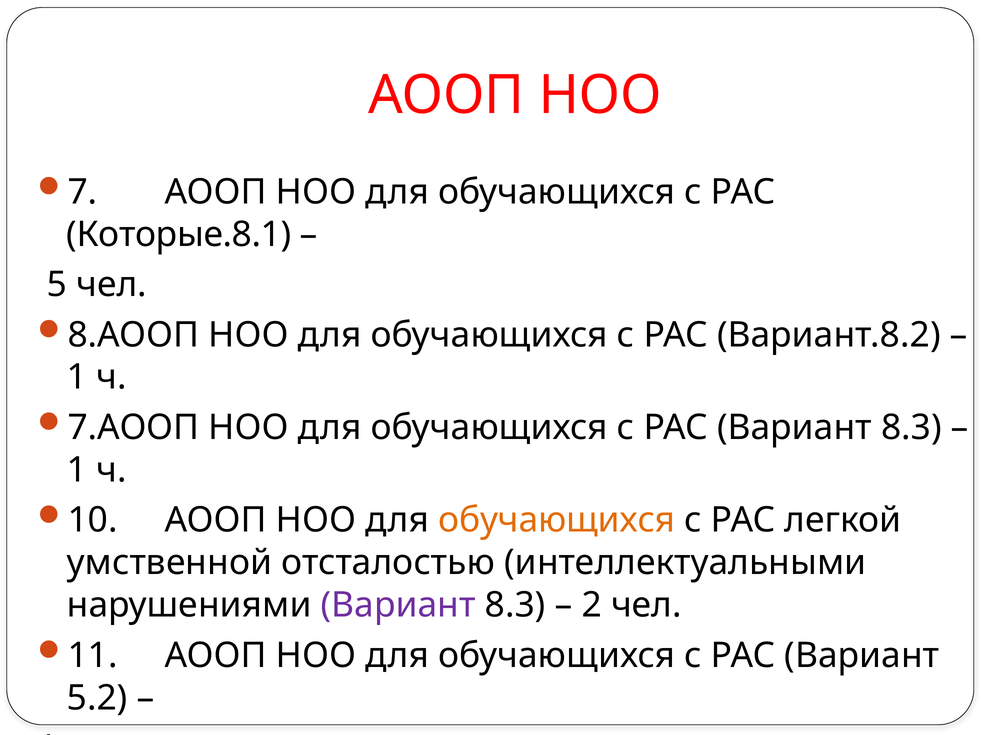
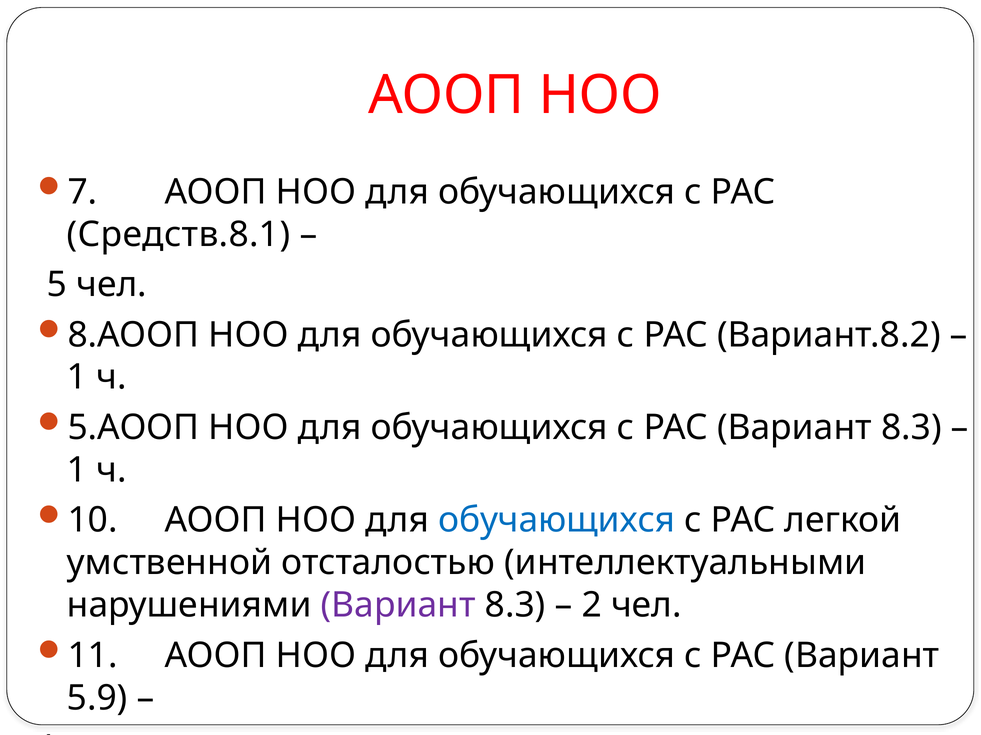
Которые.8.1: Которые.8.1 -> Средств.8.1 (179, 235)
7.АООП: 7.АООП -> 5.АООП (133, 428)
обучающихся colour: orange -> blue (557, 521)
5.2: 5.2 -> 5.9 (97, 699)
